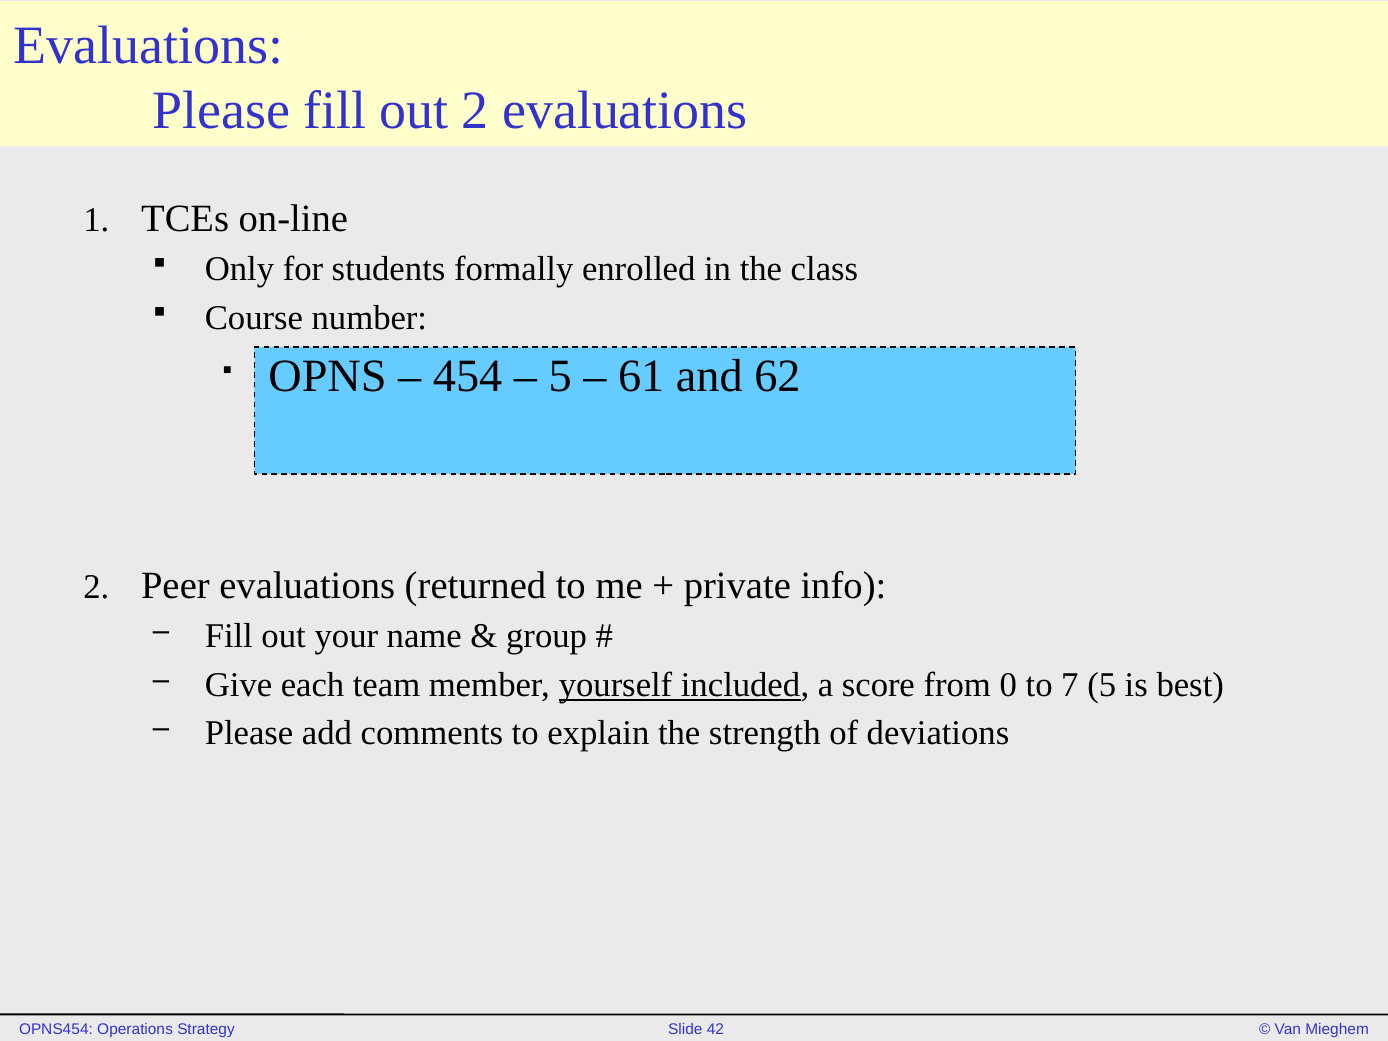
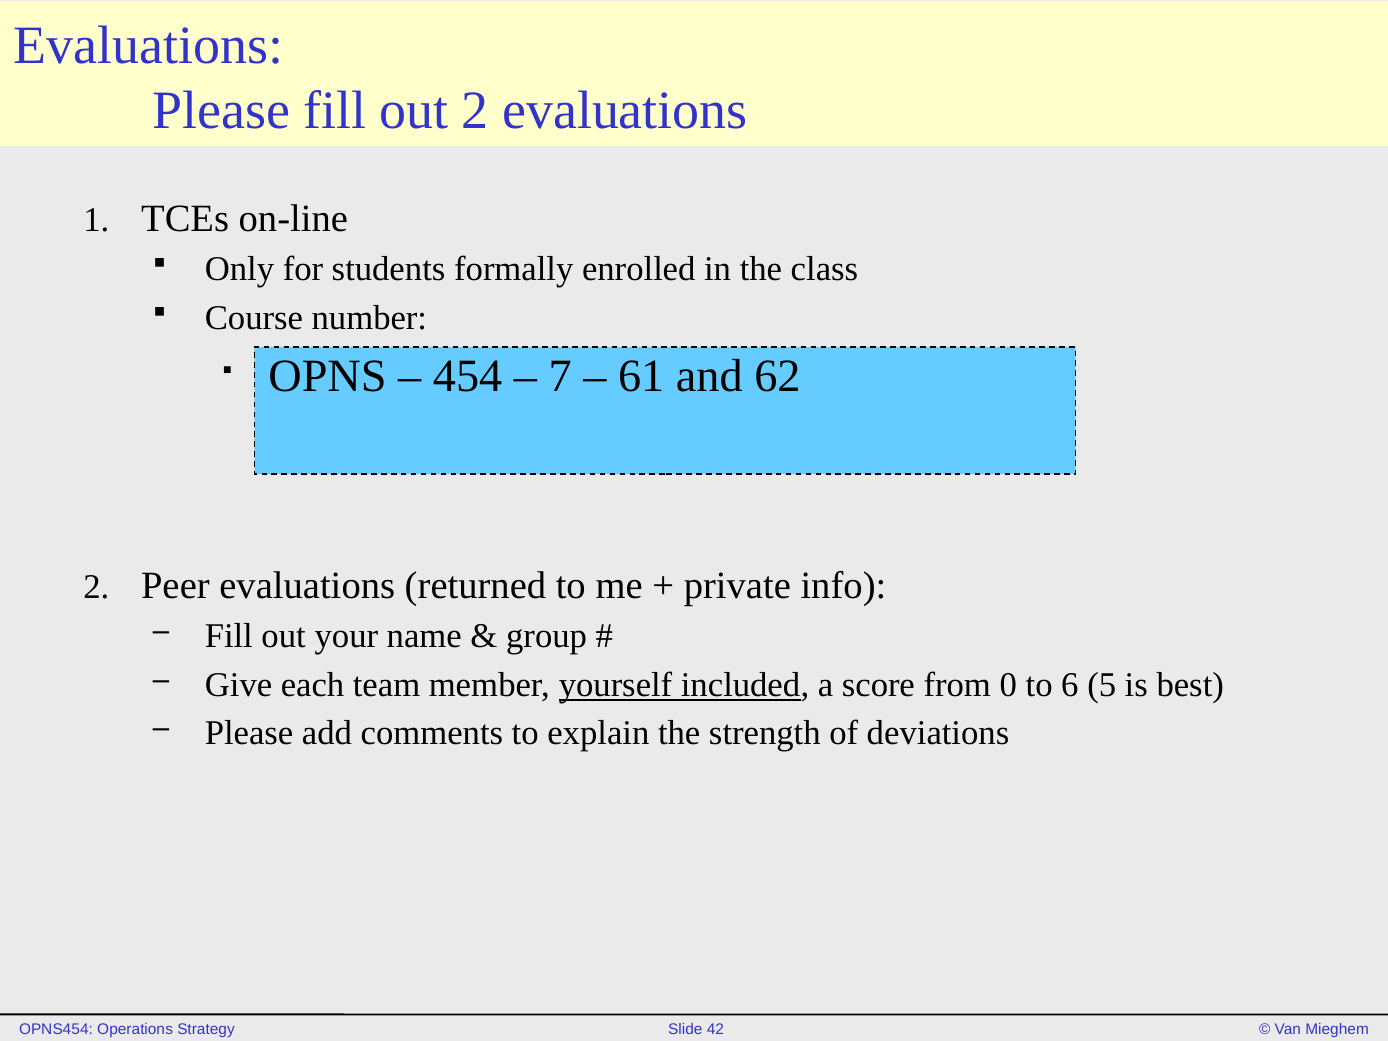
5: 5 -> 7 (560, 376)
7: 7 -> 6 (1070, 685)
